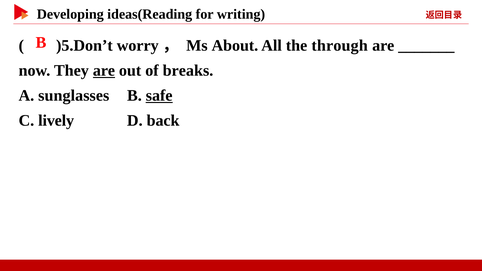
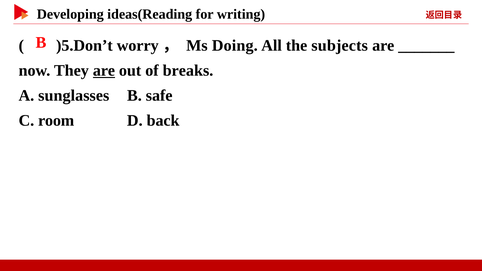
About: About -> Doing (235, 45)
through: through -> subjects (340, 45)
safe underline: present -> none (159, 96)
lively: lively -> room (56, 121)
